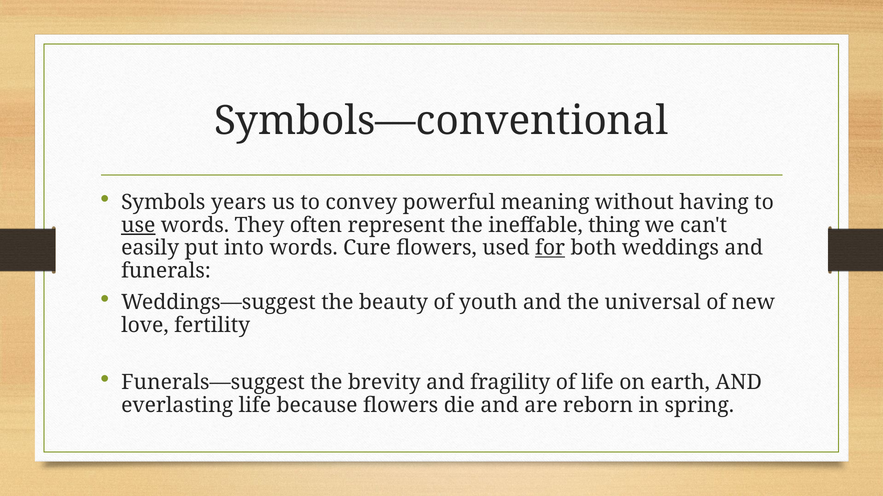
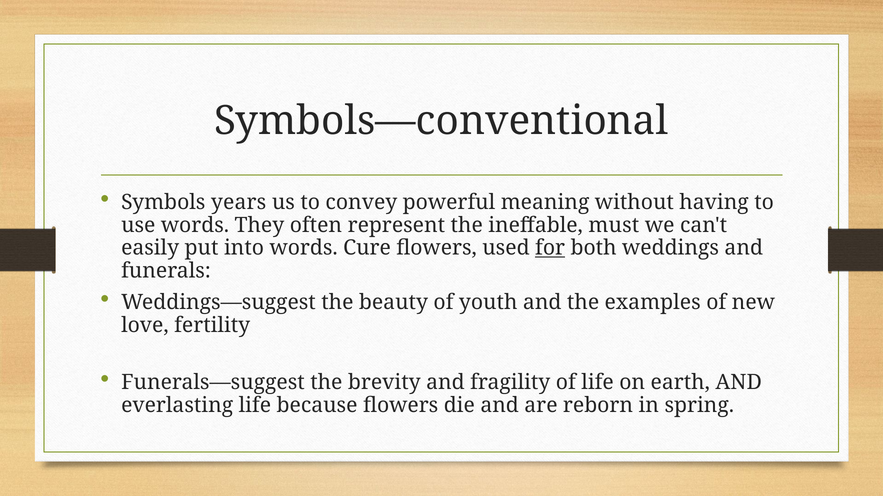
use underline: present -> none (138, 226)
thing: thing -> must (614, 226)
universal: universal -> examples (653, 303)
